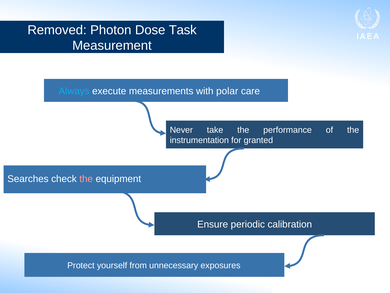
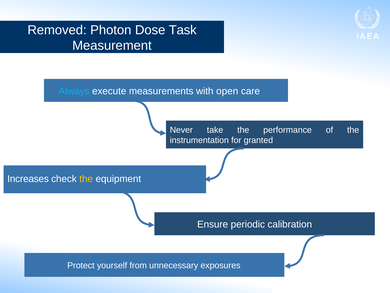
polar: polar -> open (227, 91)
Searches: Searches -> Increases (28, 179)
the colour: pink -> yellow (86, 179)
